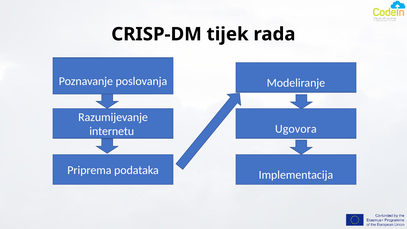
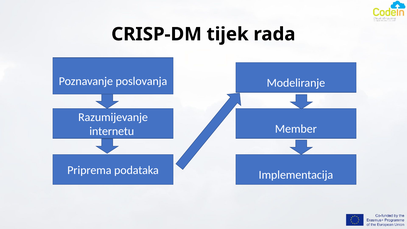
Ugovora: Ugovora -> Member (296, 129)
